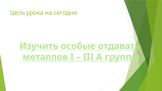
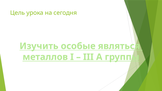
отдавать: отдавать -> являться (119, 46)
